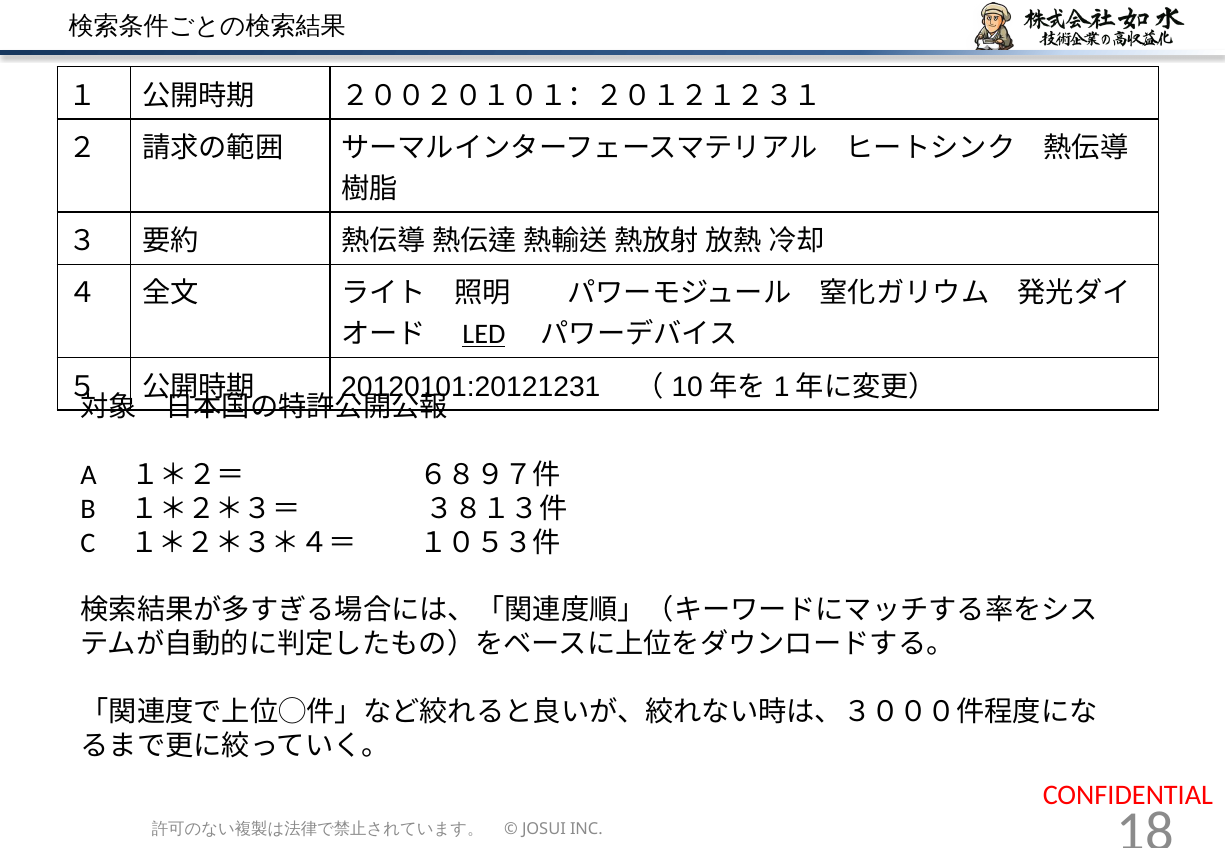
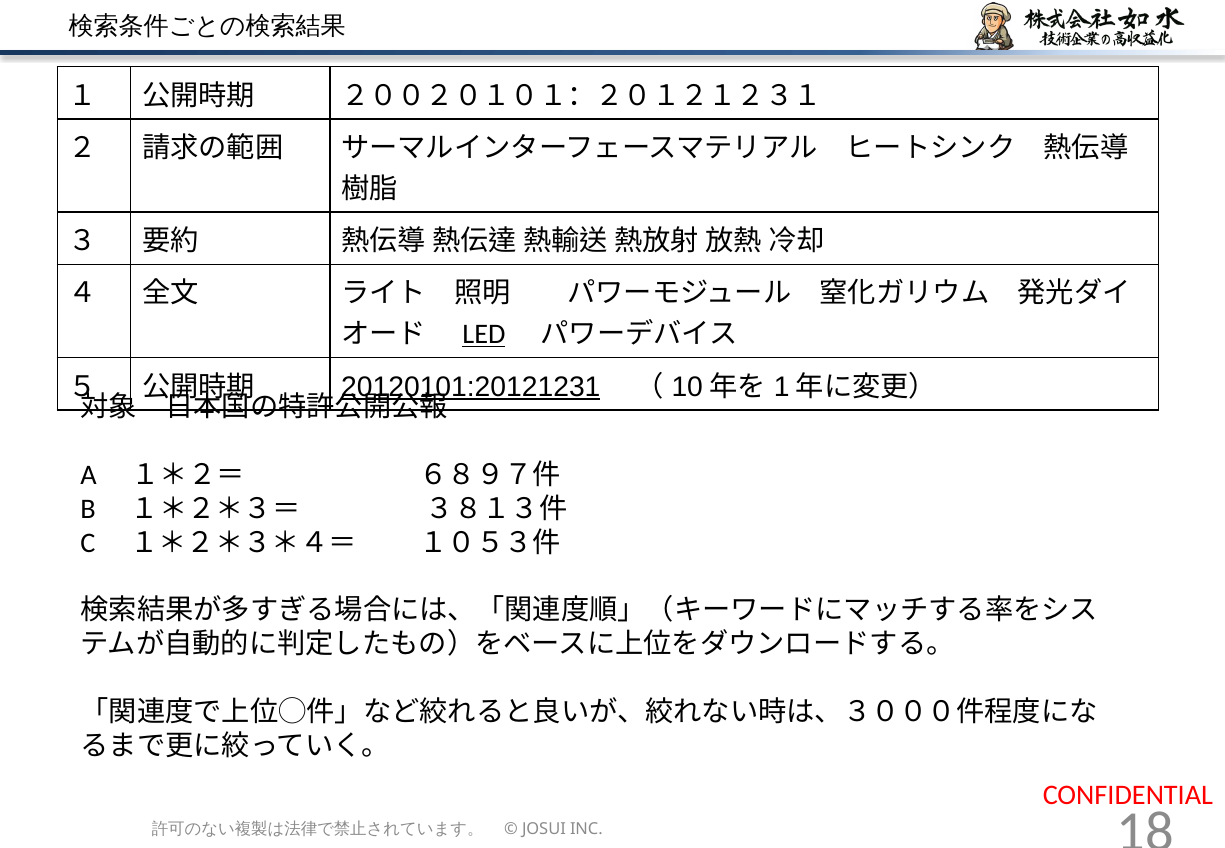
20120101:20121231 underline: none -> present (471, 387)
